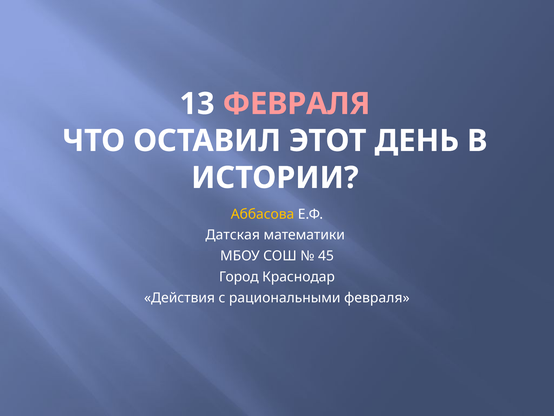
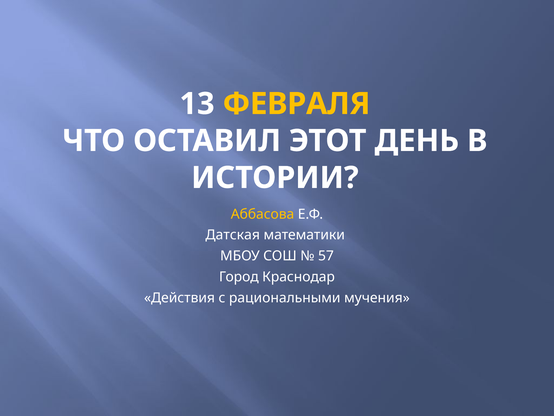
ФЕВРАЛЯ colour: pink -> yellow (296, 104)
45: 45 -> 57 (326, 256)
рациональными февраля: февраля -> мучения (377, 298)
